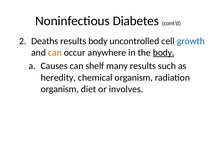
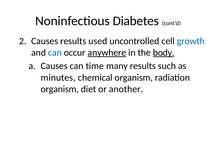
Deaths: Deaths -> Causes (45, 41)
results body: body -> used (98, 41)
can colour: orange -> blue (55, 53)
anywhere underline: none -> present (107, 53)
shelf: shelf -> time (95, 66)
heredity: heredity -> minutes (58, 78)
involves: involves -> another (126, 89)
